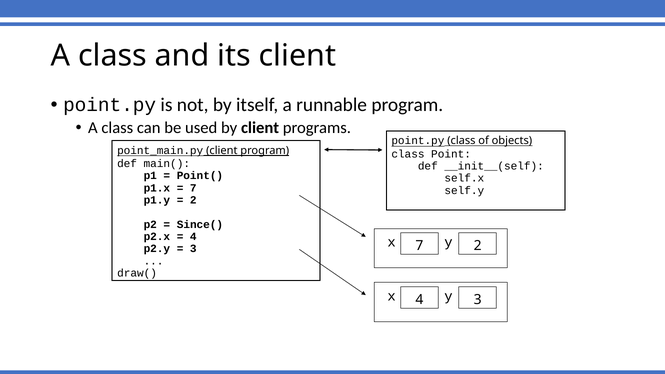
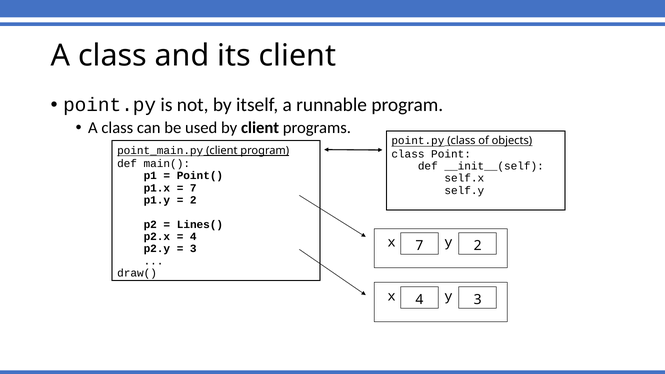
Since(: Since( -> Lines( (200, 224)
